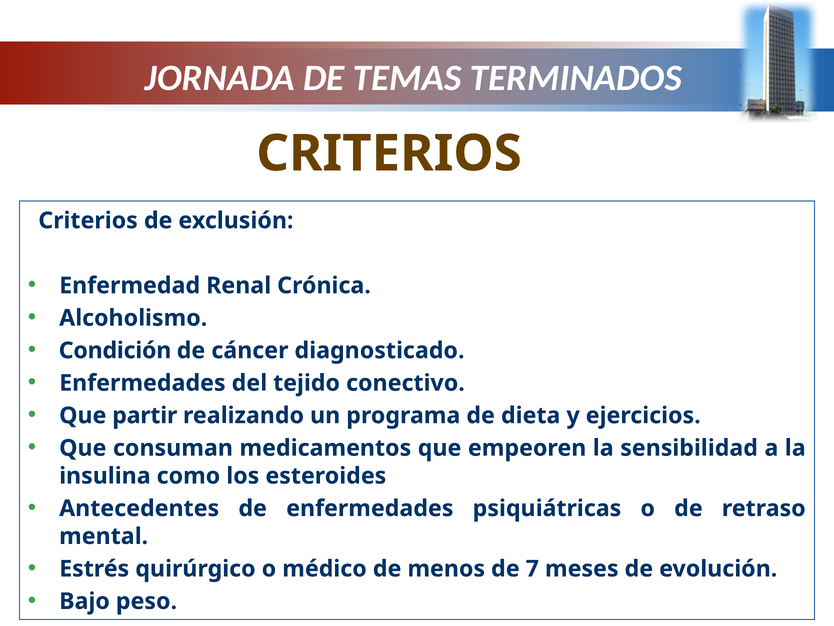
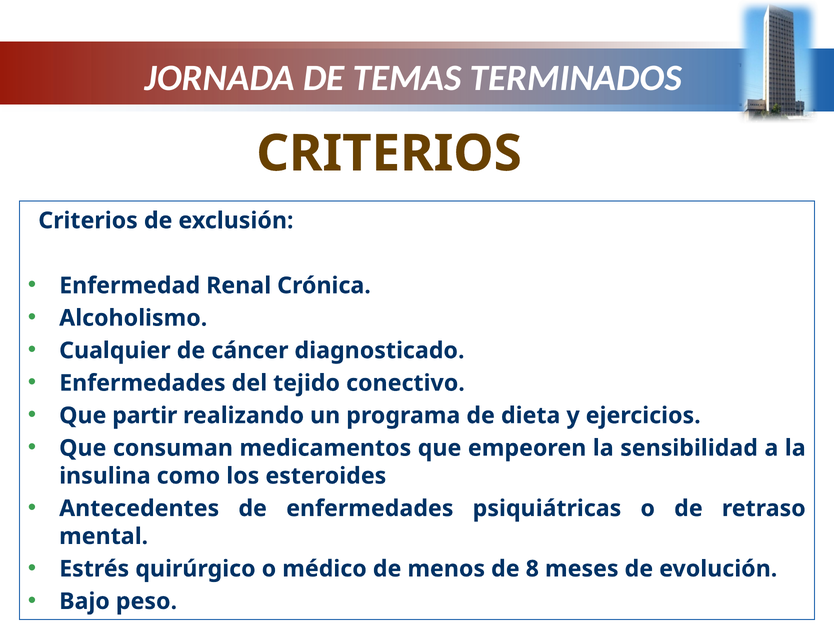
Condición: Condición -> Cualquier (115, 350)
7: 7 -> 8 (532, 568)
